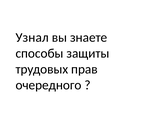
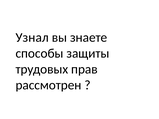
очередного: очередного -> рассмотрен (48, 85)
